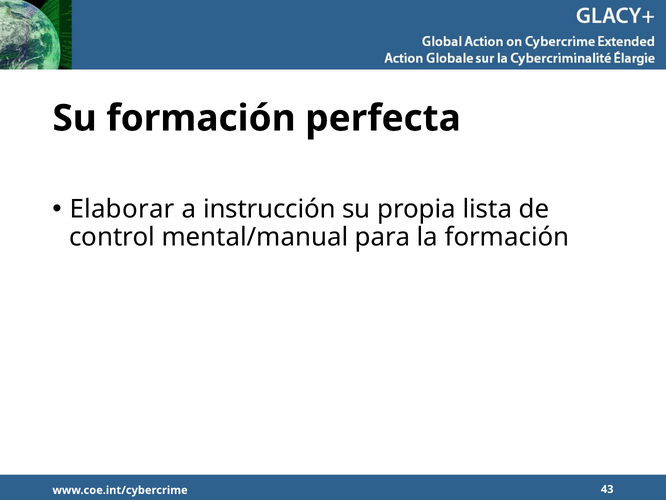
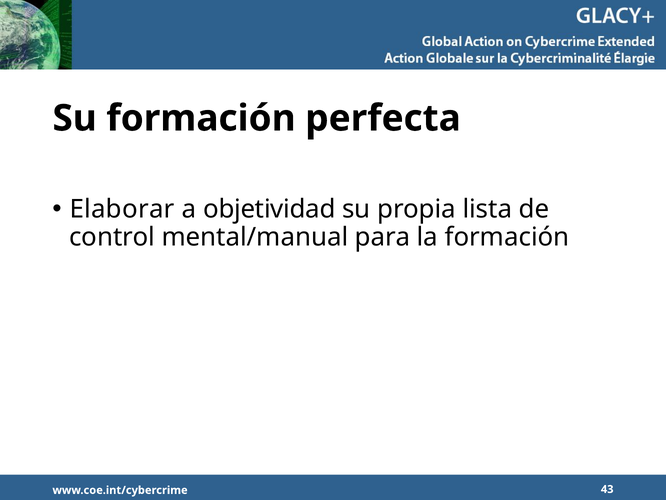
instrucción: instrucción -> objetividad (269, 209)
